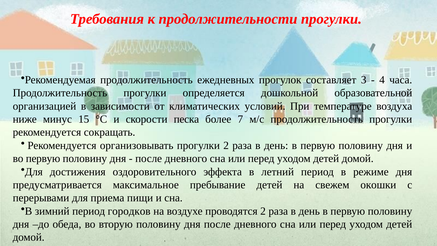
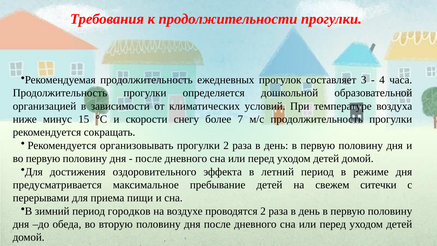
песка: песка -> снегу (186, 119)
окошки: окошки -> ситечки (378, 185)
